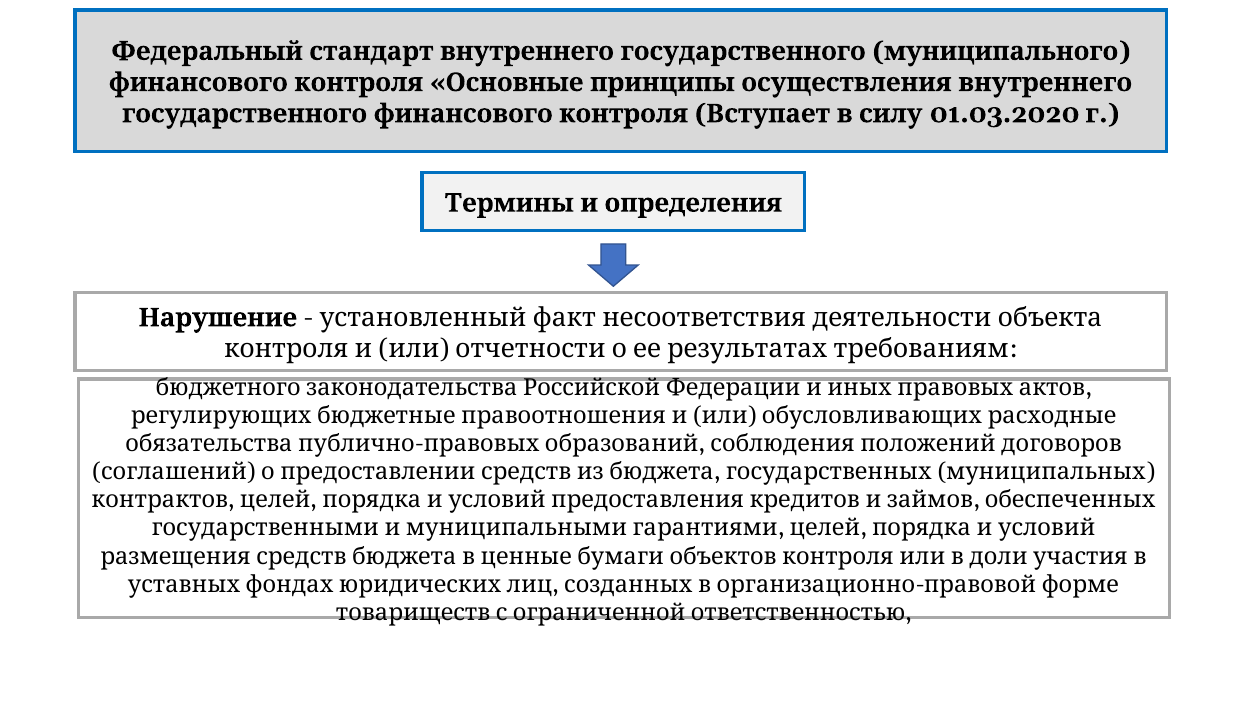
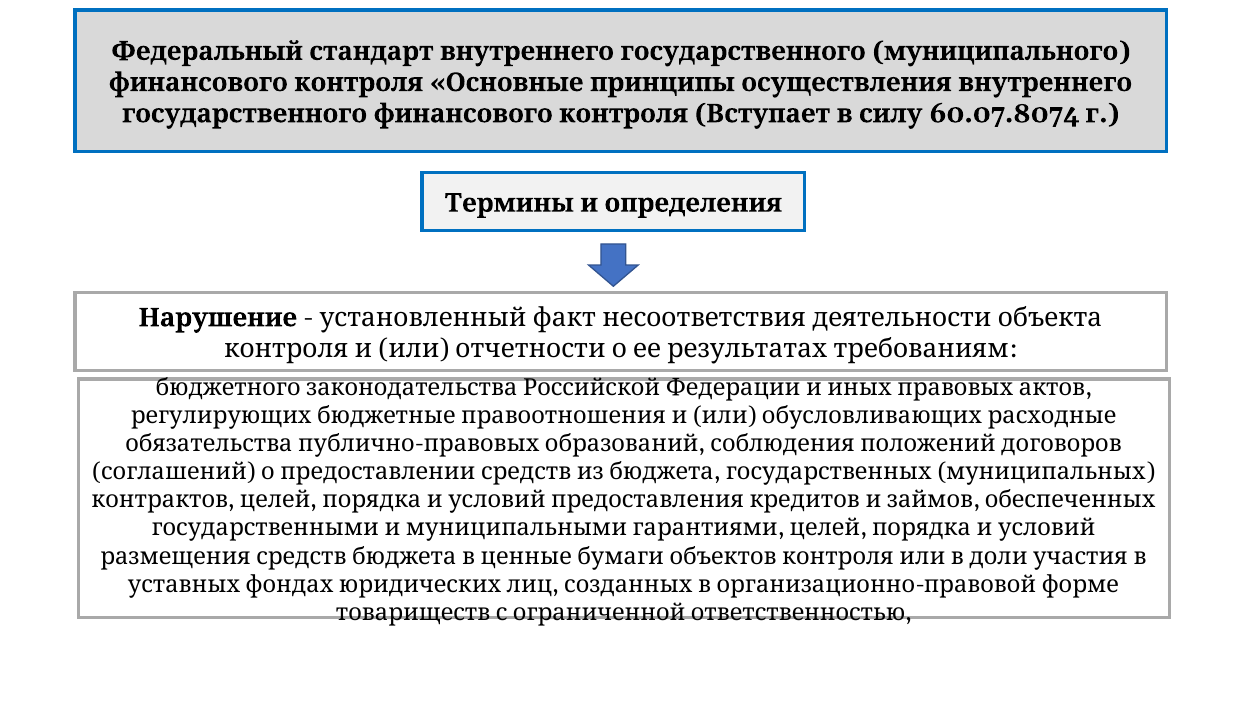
01.03.2020: 01.03.2020 -> 60.07.8074 (1005, 114)
